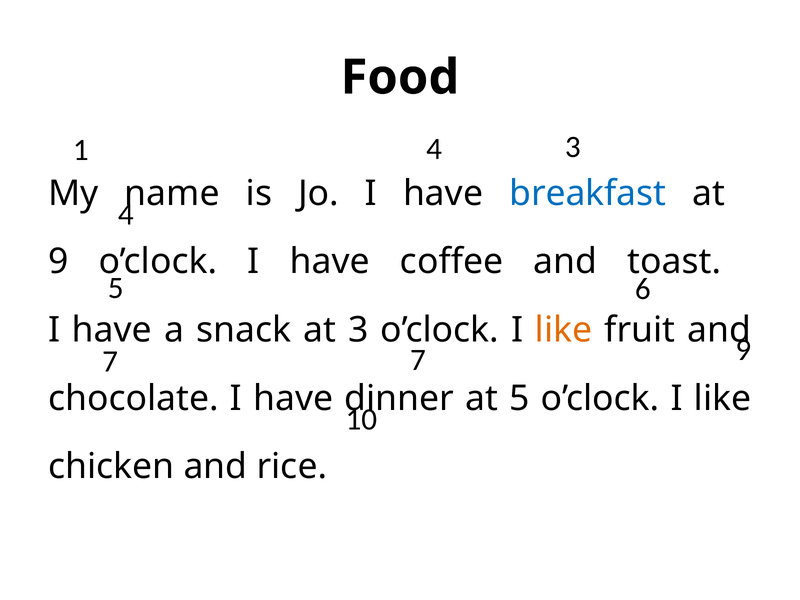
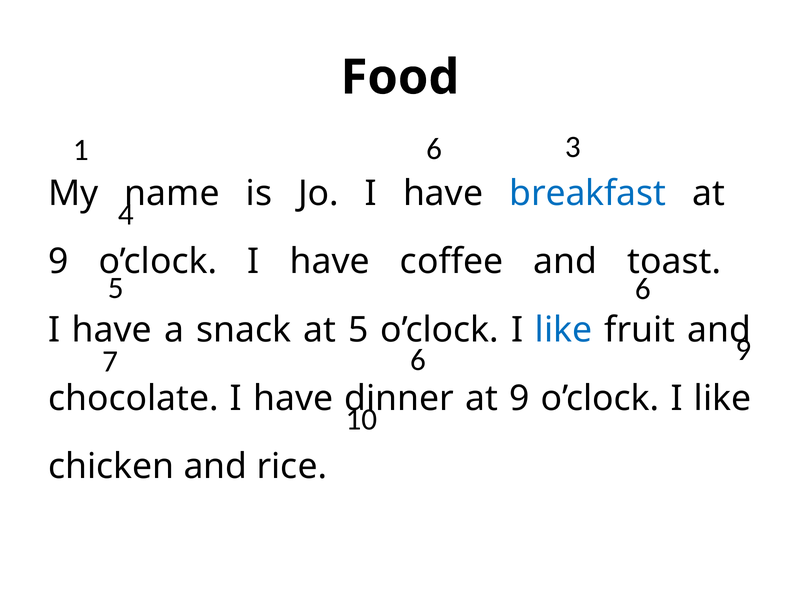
1 4: 4 -> 6 (434, 149)
at 3: 3 -> 5 (358, 330)
like colour: orange -> blue (564, 330)
7 7: 7 -> 6 (418, 360)
5: 5 -> 9 (519, 398)
